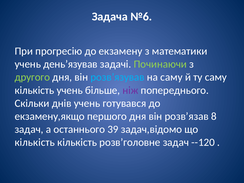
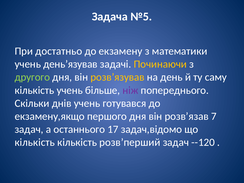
№6: №6 -> №5 (141, 16)
прогресію: прогресію -> достатньо (59, 51)
Починаючи colour: light green -> yellow (160, 64)
розв’язував colour: light blue -> yellow (117, 77)
на саму: саму -> день (172, 77)
8: 8 -> 7 (214, 116)
39: 39 -> 17 (113, 129)
розв’головне: розв’головне -> розв’перший (130, 142)
